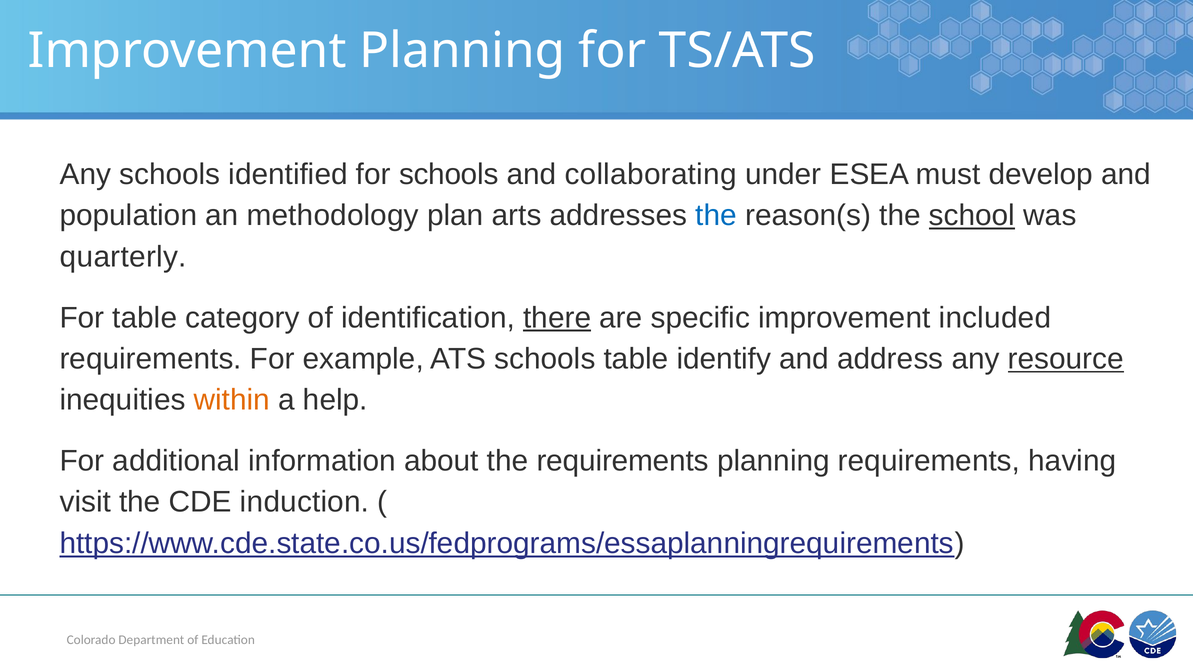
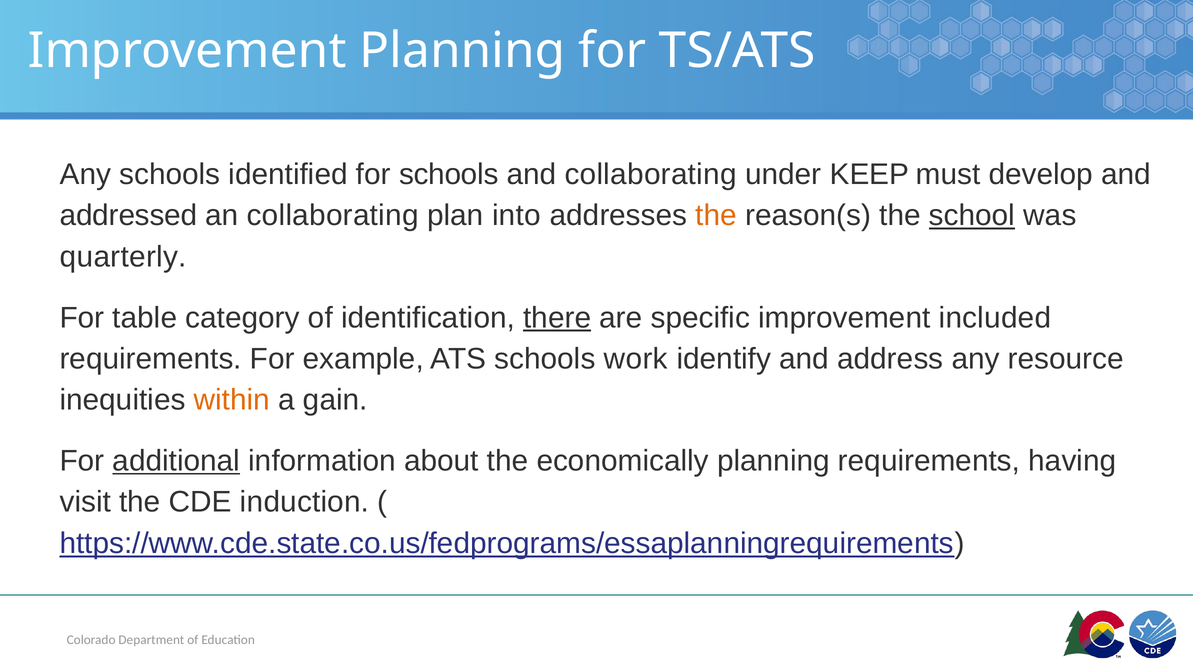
ESEA: ESEA -> KEEP (869, 174)
population: population -> addressed (128, 216)
an methodology: methodology -> collaborating (333, 216)
arts: arts -> into (517, 216)
the colour: blue -> orange (716, 216)
schools table: table -> work (636, 359)
resource underline: present -> none (1066, 359)
help: help -> gain (335, 400)
additional underline: none -> present (176, 461)
the requirements: requirements -> economically (623, 461)
